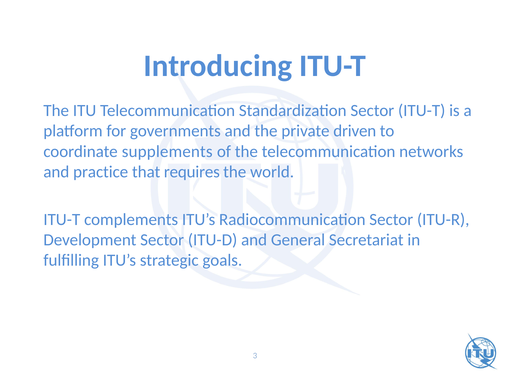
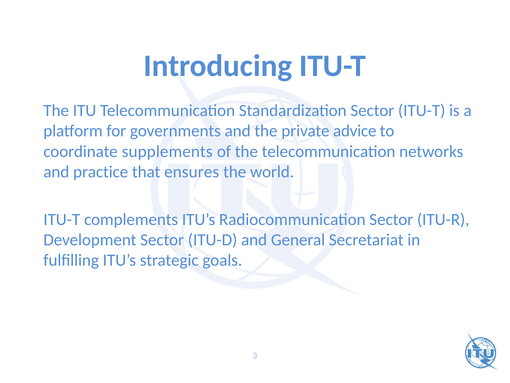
driven: driven -> advice (355, 131)
requires: requires -> ensures (192, 172)
